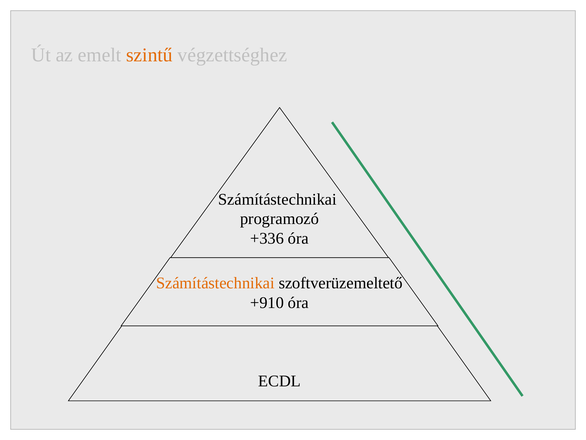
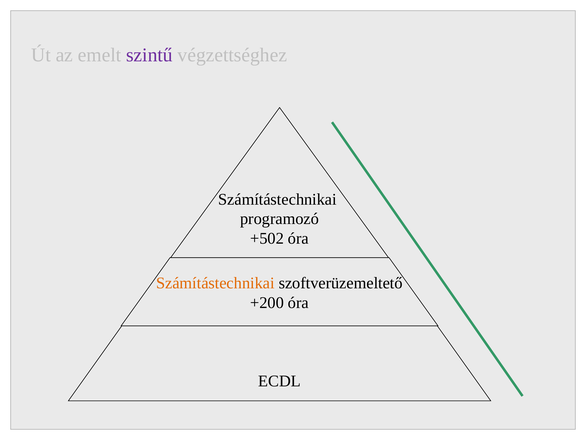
szintű colour: orange -> purple (149, 55)
+336: +336 -> +502 (267, 238)
+910: +910 -> +200 (267, 302)
